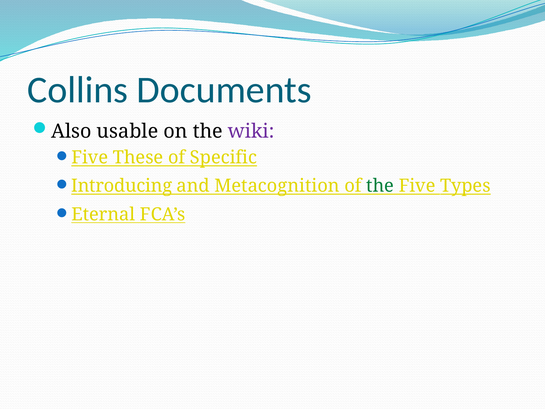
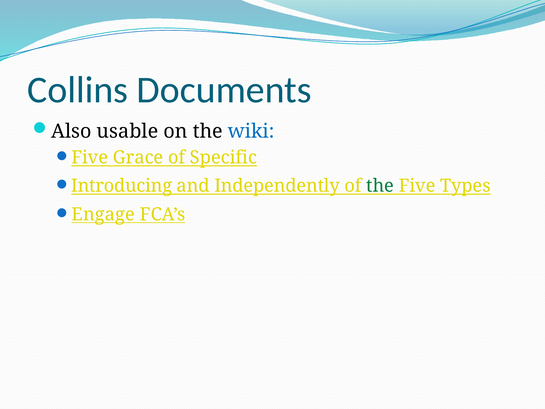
wiki colour: purple -> blue (251, 131)
These: These -> Grace (138, 157)
Metacognition: Metacognition -> Independently (277, 186)
Eternal: Eternal -> Engage (103, 214)
